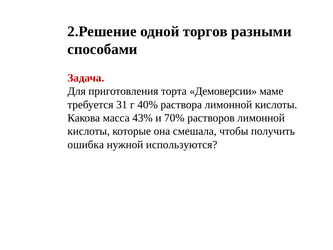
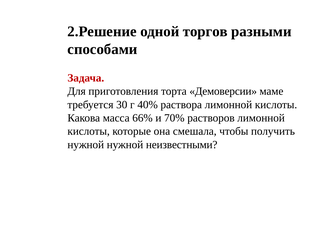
31: 31 -> 30 (122, 105)
43%: 43% -> 66% (143, 118)
ошибка: ошибка -> нужной (86, 144)
используются: используются -> неизвестными (182, 144)
